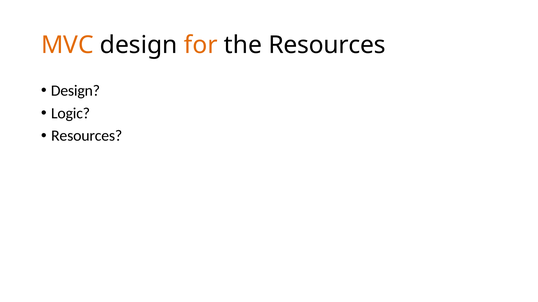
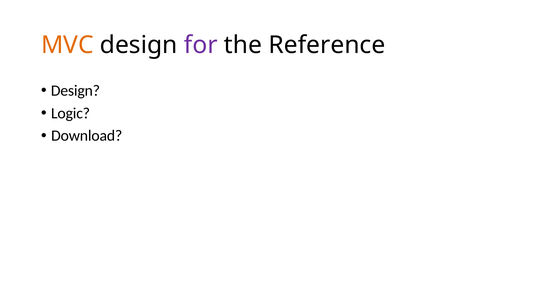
for colour: orange -> purple (201, 45)
the Resources: Resources -> Reference (327, 45)
Resources: Resources -> Download (87, 136)
